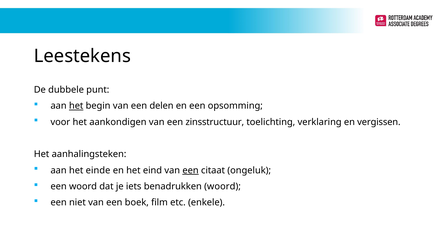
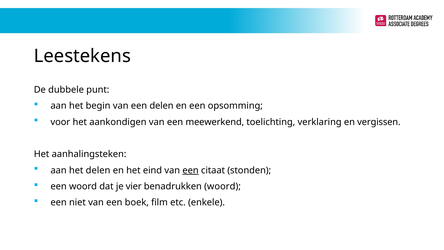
het underline: present -> none (76, 106)
zinsstructuur: zinsstructuur -> meewerkend (215, 122)
het einde: einde -> delen (98, 170)
ongeluk: ongeluk -> stonden (249, 170)
iets: iets -> vier (134, 186)
